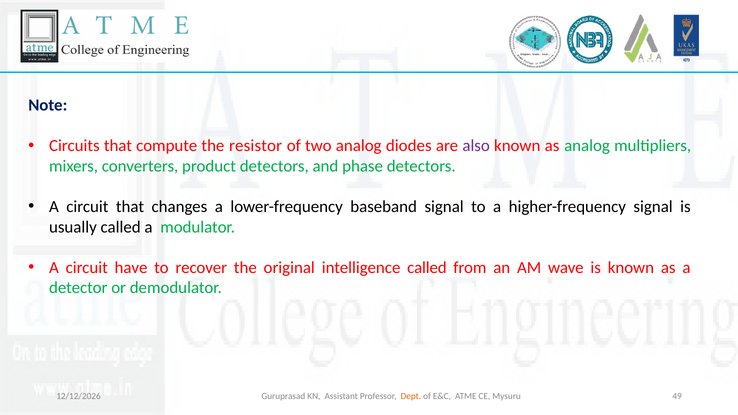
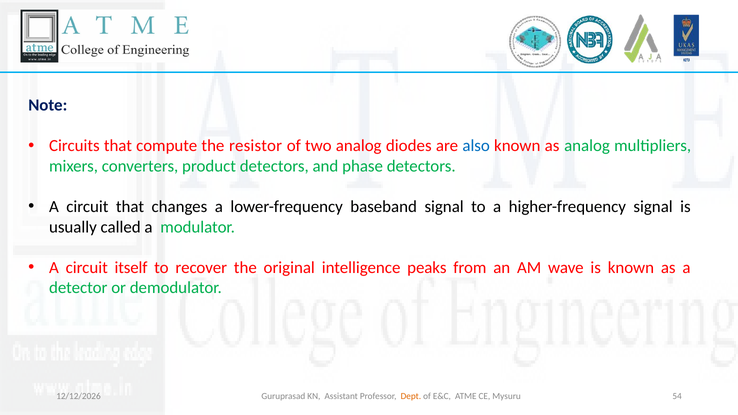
also colour: purple -> blue (476, 146)
have: have -> itself (131, 268)
intelligence called: called -> peaks (427, 268)
49: 49 -> 54 (677, 396)
